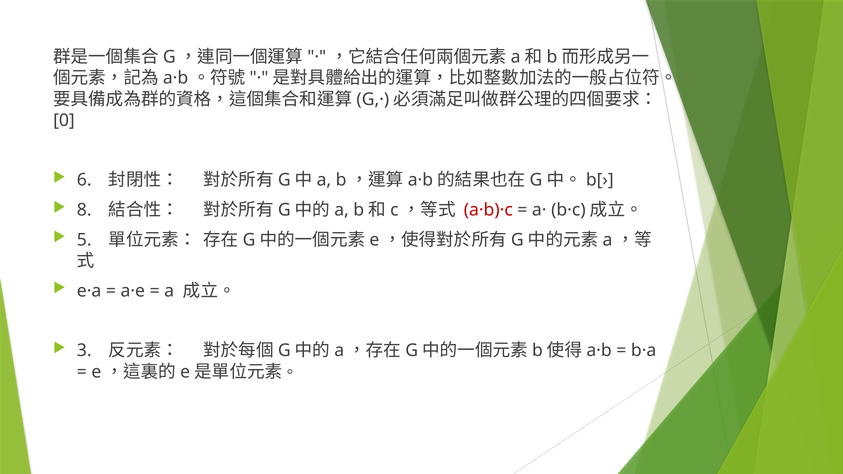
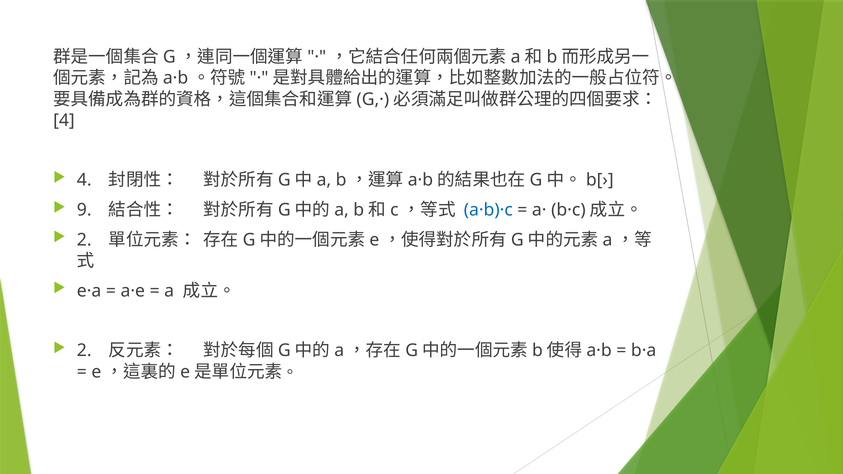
0: 0 -> 4 (64, 120)
6: 6 -> 4 (84, 180)
8: 8 -> 9 (84, 210)
a·b)·c colour: red -> blue (488, 210)
5: 5 -> 2 (84, 240)
3: 3 -> 2 (84, 351)
